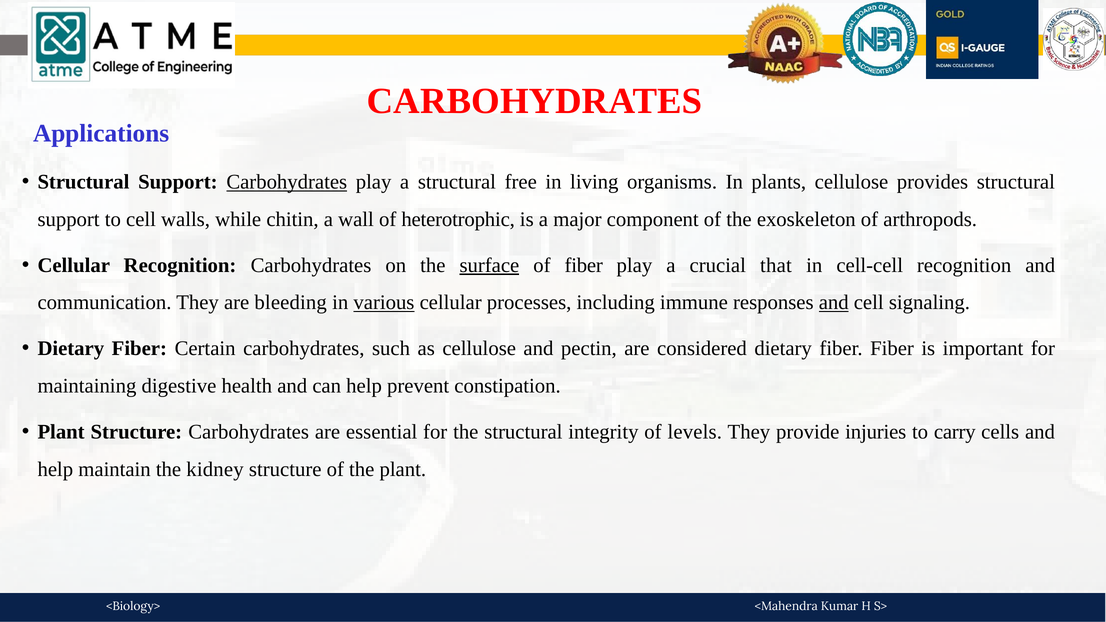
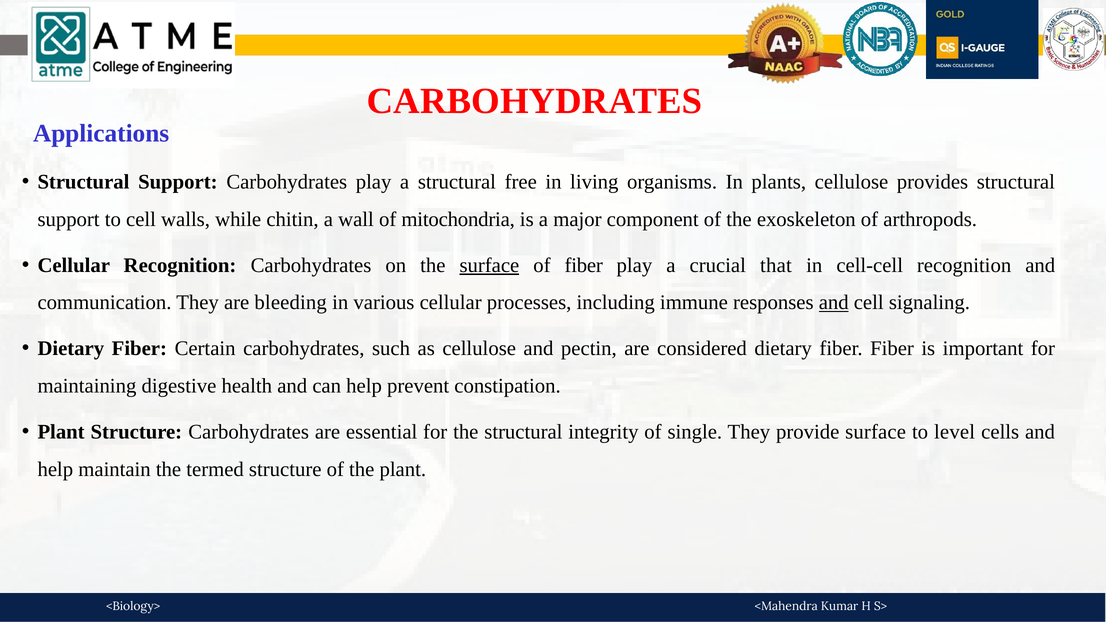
Carbohydrates underline: present -> none (287, 182)
heterotrophic: heterotrophic -> mitochondria (458, 219)
various underline: present -> none (384, 303)
levels: levels -> single (695, 432)
provide injuries: injuries -> surface (876, 432)
carry: carry -> level (955, 432)
kidney: kidney -> termed (215, 469)
